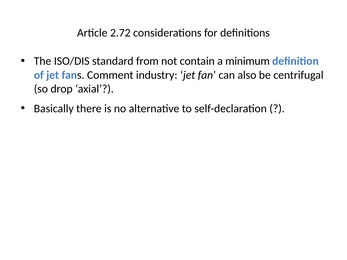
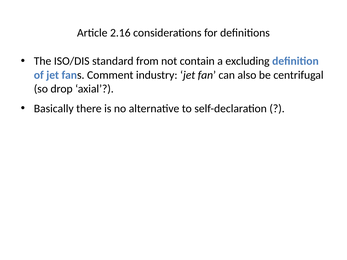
2.72: 2.72 -> 2.16 (120, 33)
minimum: minimum -> excluding (247, 61)
